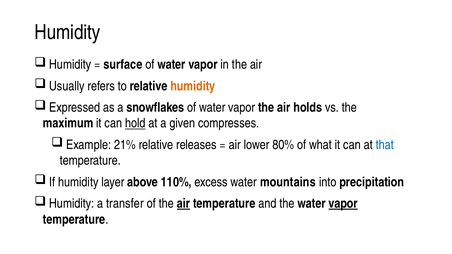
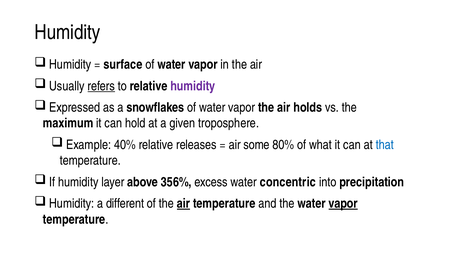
refers underline: none -> present (101, 86)
humidity colour: orange -> purple (193, 86)
hold underline: present -> none (135, 123)
compresses: compresses -> troposphere (229, 123)
21%: 21% -> 40% (125, 145)
lower: lower -> some (257, 145)
110%: 110% -> 356% (176, 182)
mountains: mountains -> concentric (288, 182)
transfer: transfer -> different (125, 204)
